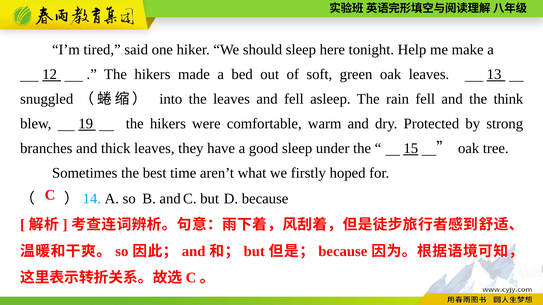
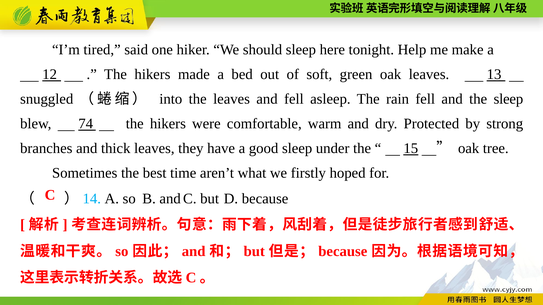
the think: think -> sleep (508, 99)
19: 19 -> 74 (86, 124)
